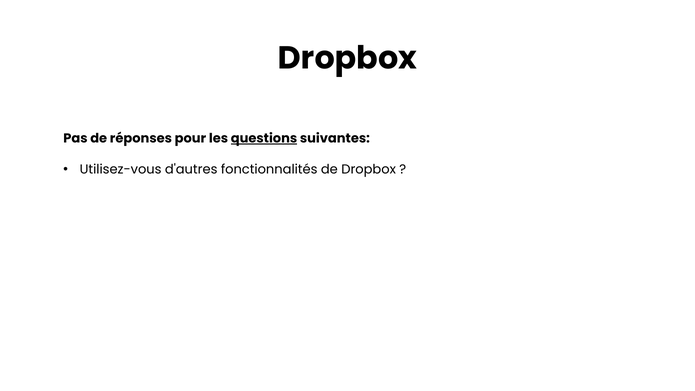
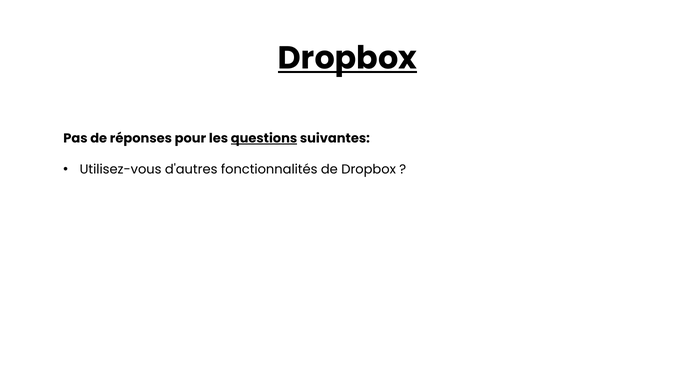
Dropbox underline: none -> present (347, 58)
